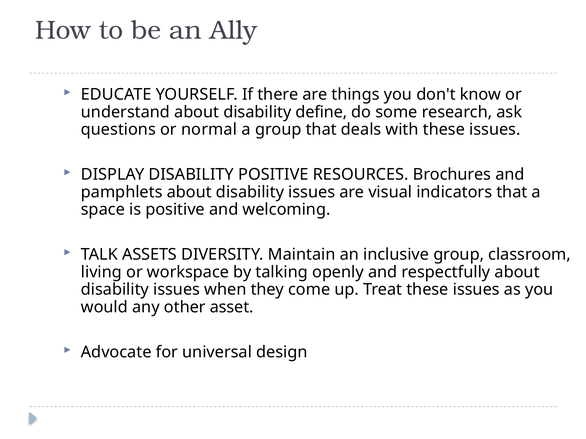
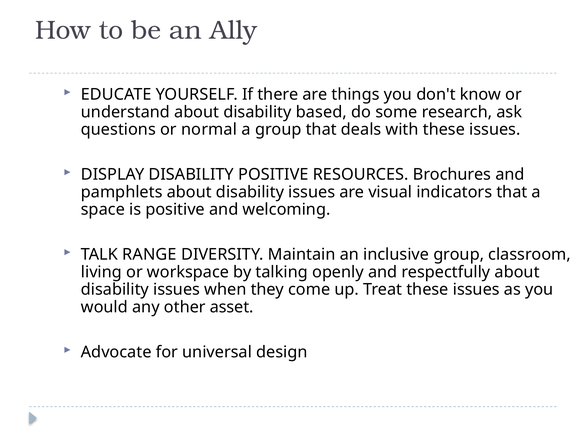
define: define -> based (321, 112)
ASSETS: ASSETS -> RANGE (149, 255)
